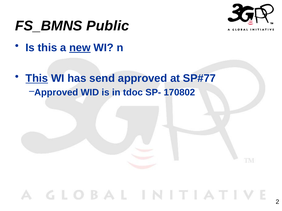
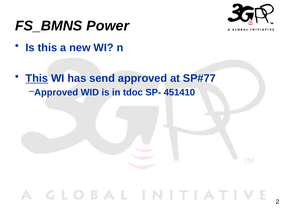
Public: Public -> Power (108, 26)
new underline: present -> none (80, 48)
170802: 170802 -> 451410 (179, 93)
